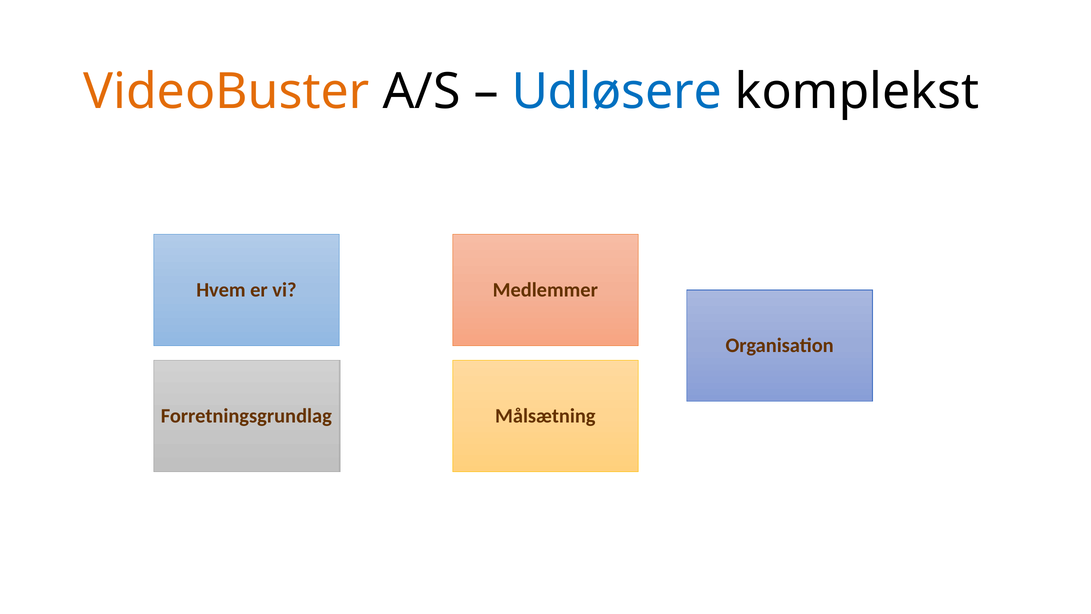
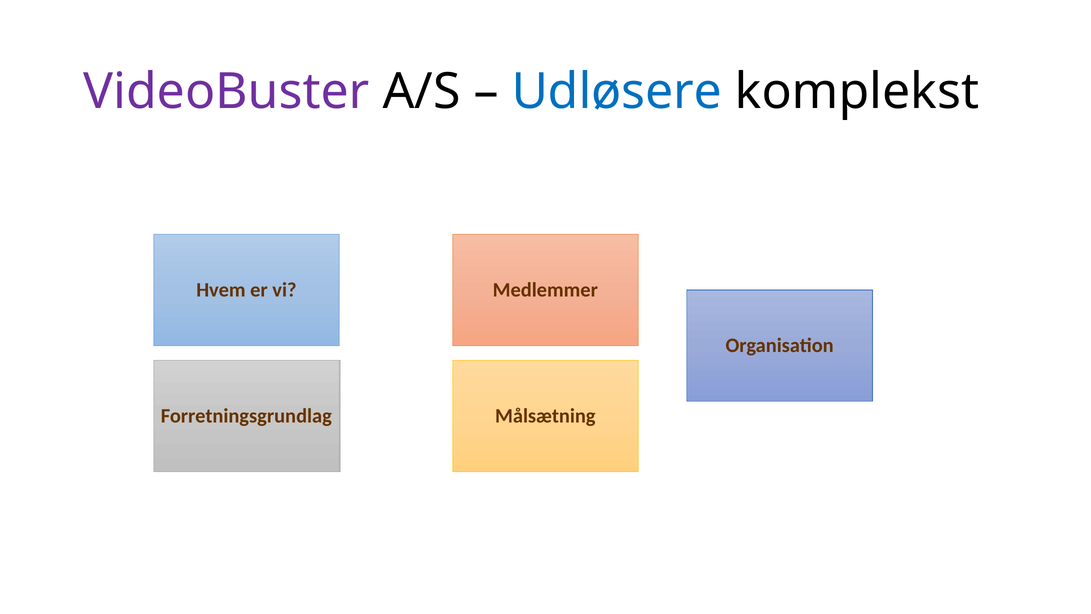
VideoBuster colour: orange -> purple (226, 92)
